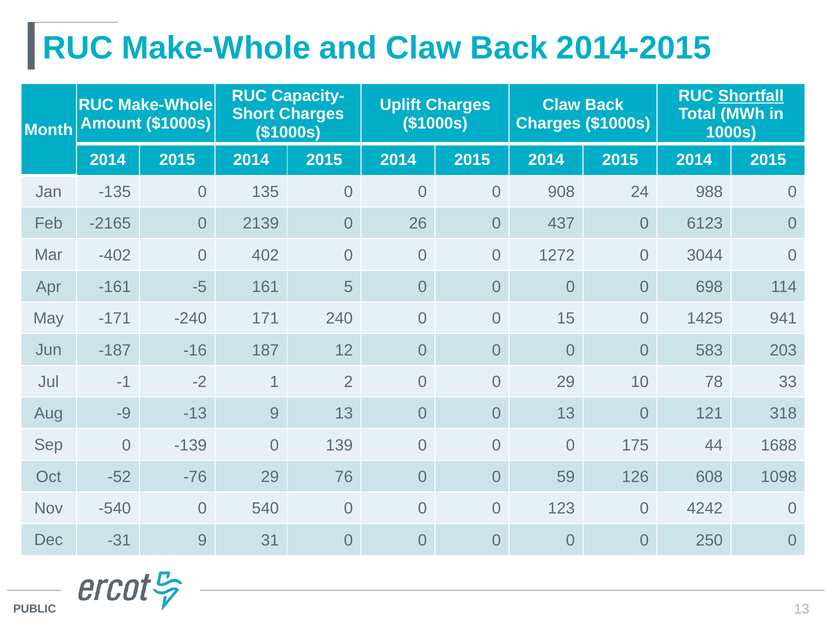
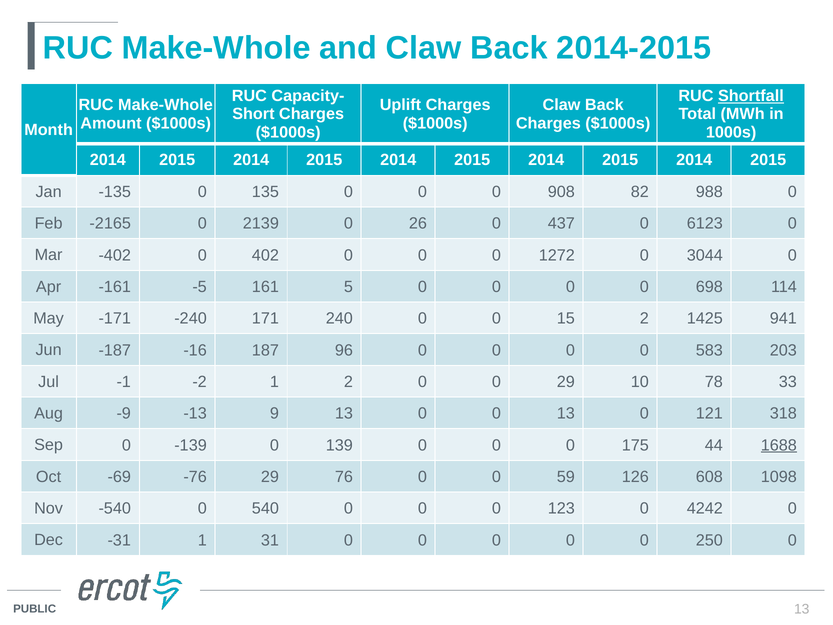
24: 24 -> 82 (640, 192)
15 0: 0 -> 2 (644, 318)
12: 12 -> 96 (344, 350)
1688 underline: none -> present (779, 445)
-52: -52 -> -69 (119, 477)
-31 9: 9 -> 1 (202, 540)
